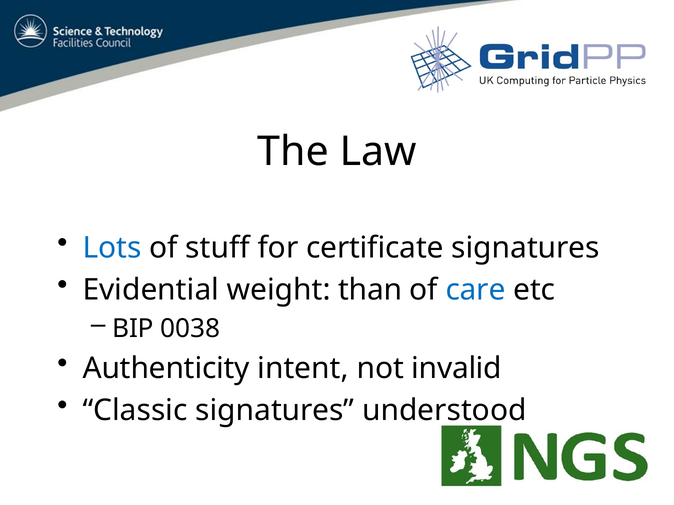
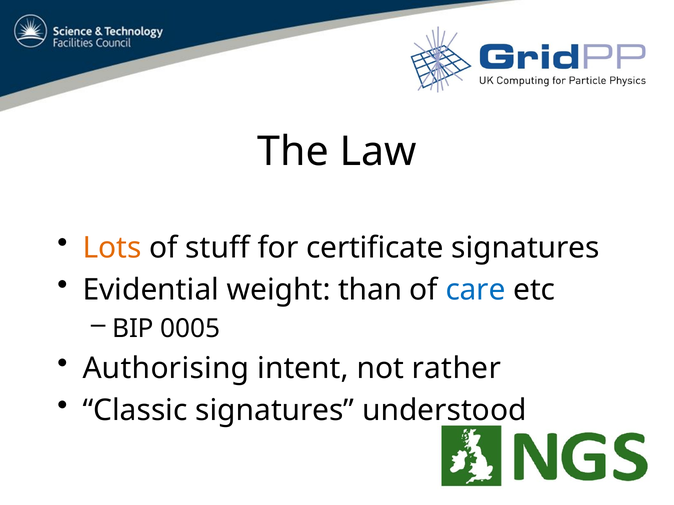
Lots colour: blue -> orange (112, 248)
0038: 0038 -> 0005 (190, 329)
Authenticity: Authenticity -> Authorising (166, 369)
invalid: invalid -> rather (456, 369)
